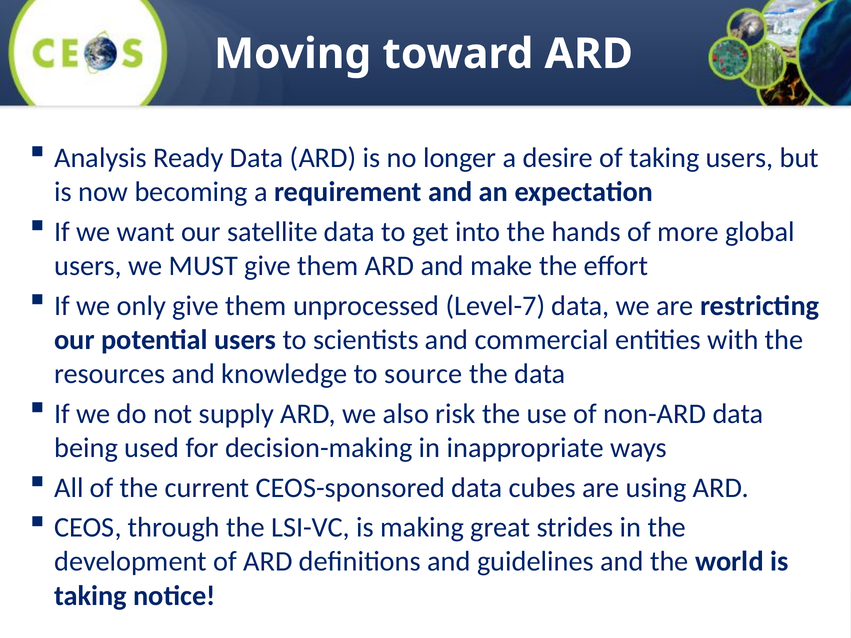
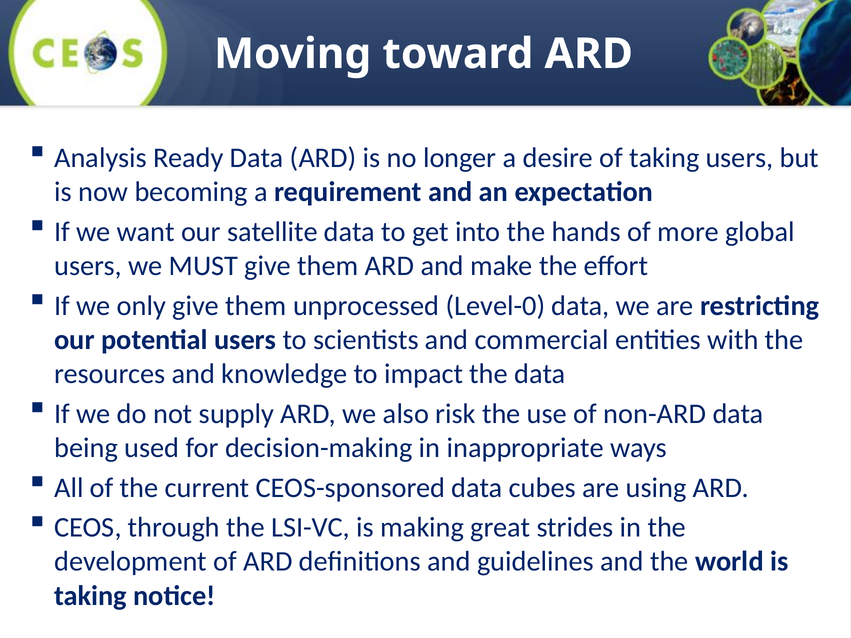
Level-7: Level-7 -> Level-0 (495, 306)
source: source -> impact (424, 374)
